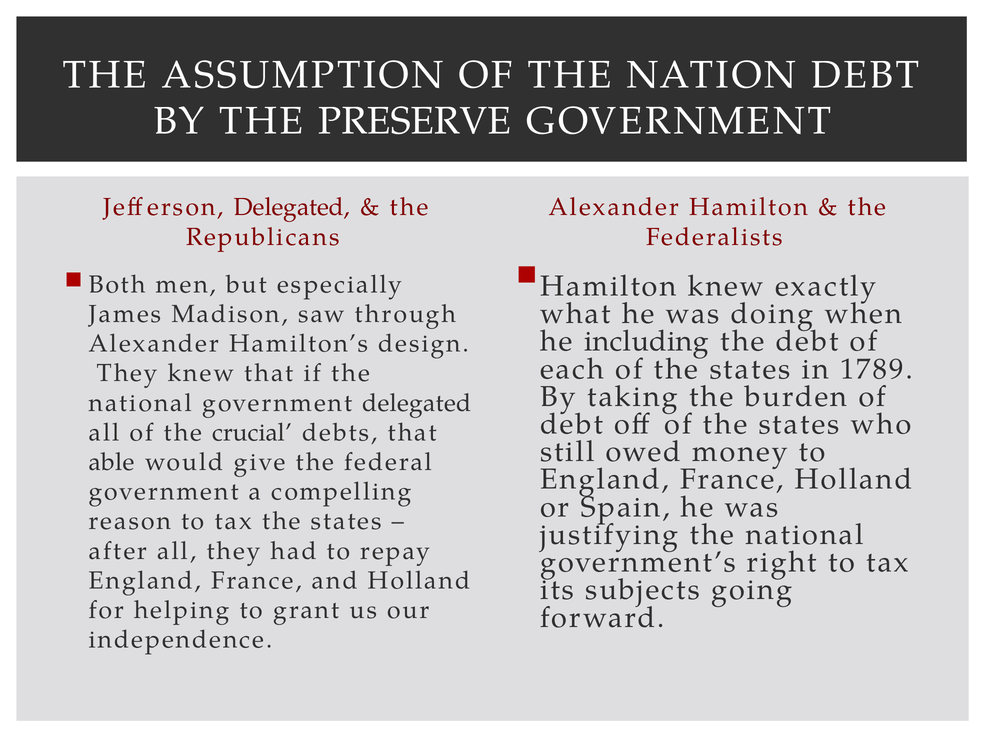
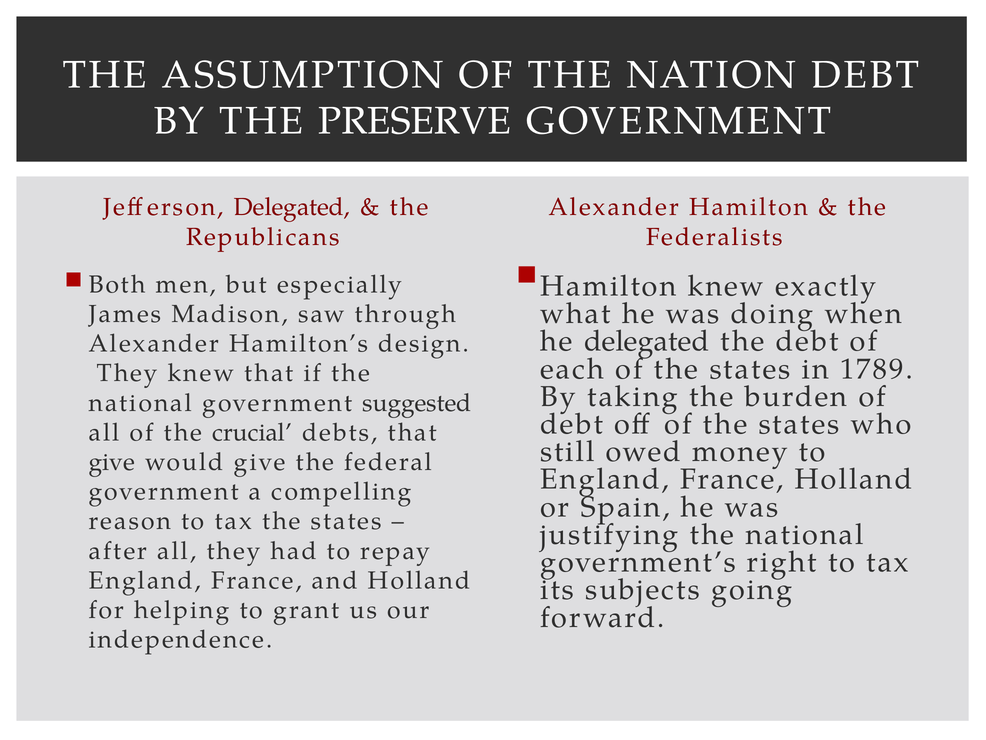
he including: including -> delegated (647, 341)
government delegated: delegated -> suggested (417, 403)
able: able -> give (112, 462)
